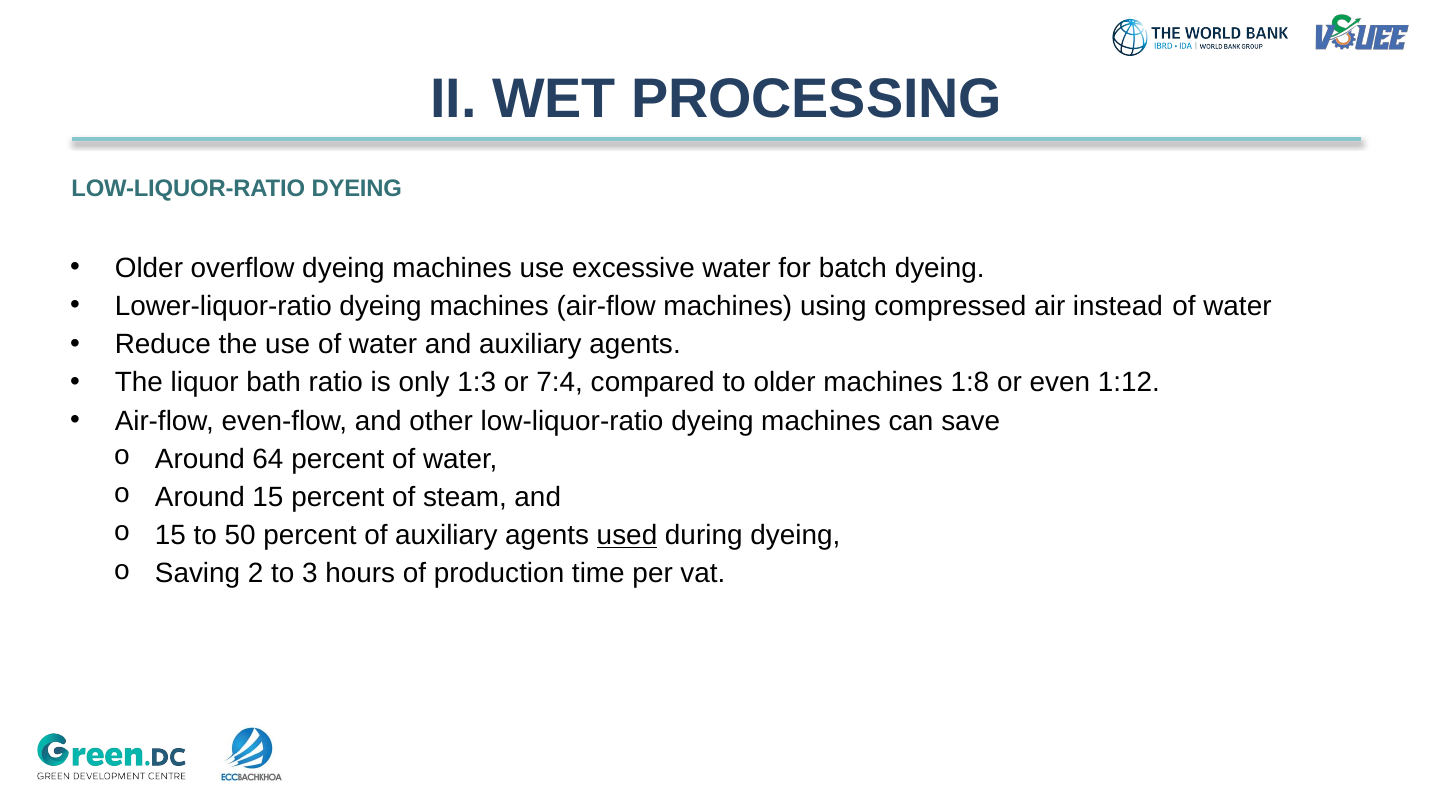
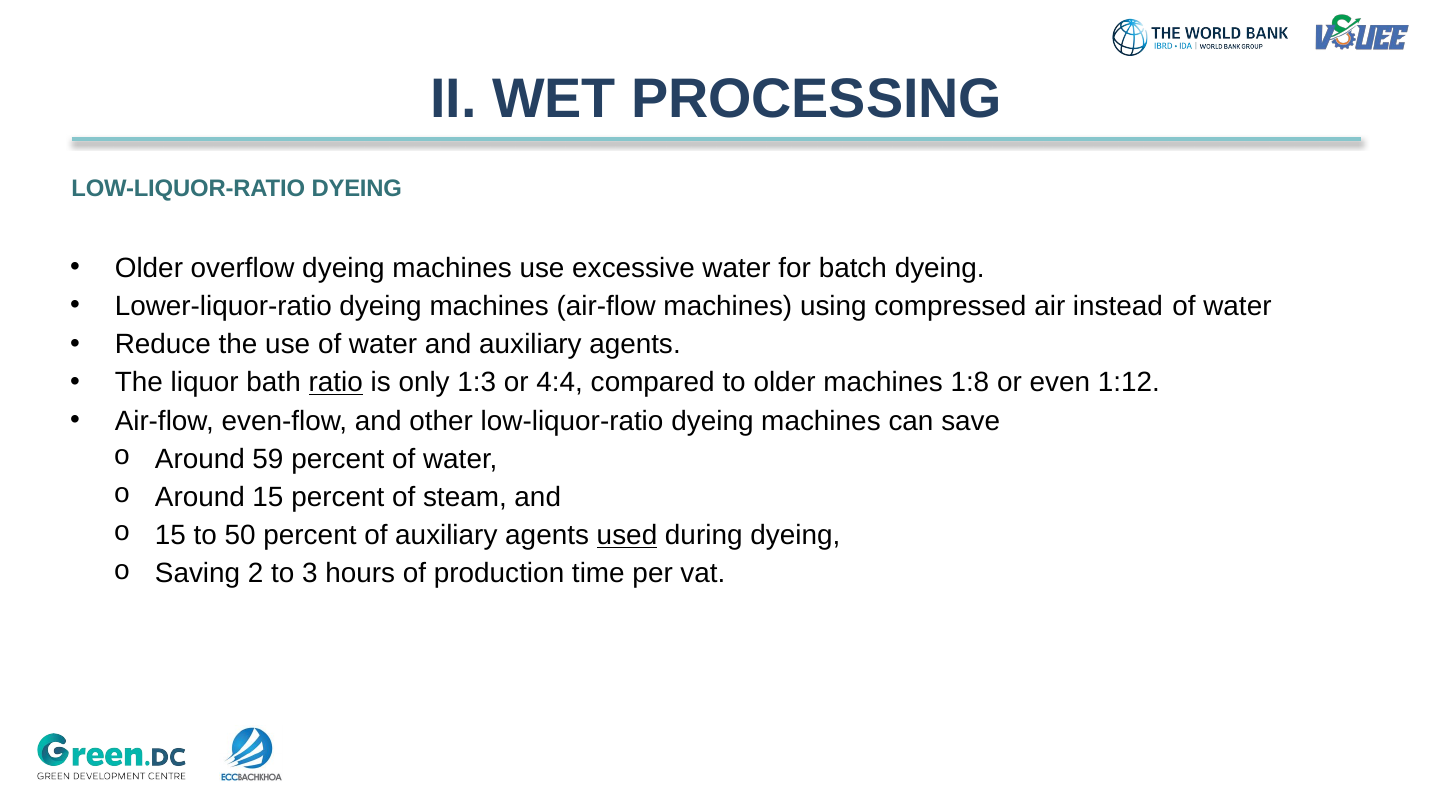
ratio underline: none -> present (336, 383)
7:4: 7:4 -> 4:4 (560, 383)
64: 64 -> 59 (268, 459)
